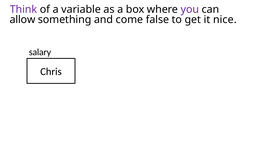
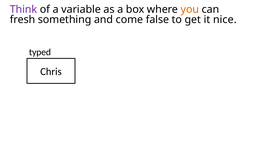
you colour: purple -> orange (190, 9)
allow: allow -> fresh (23, 20)
salary: salary -> typed (40, 52)
